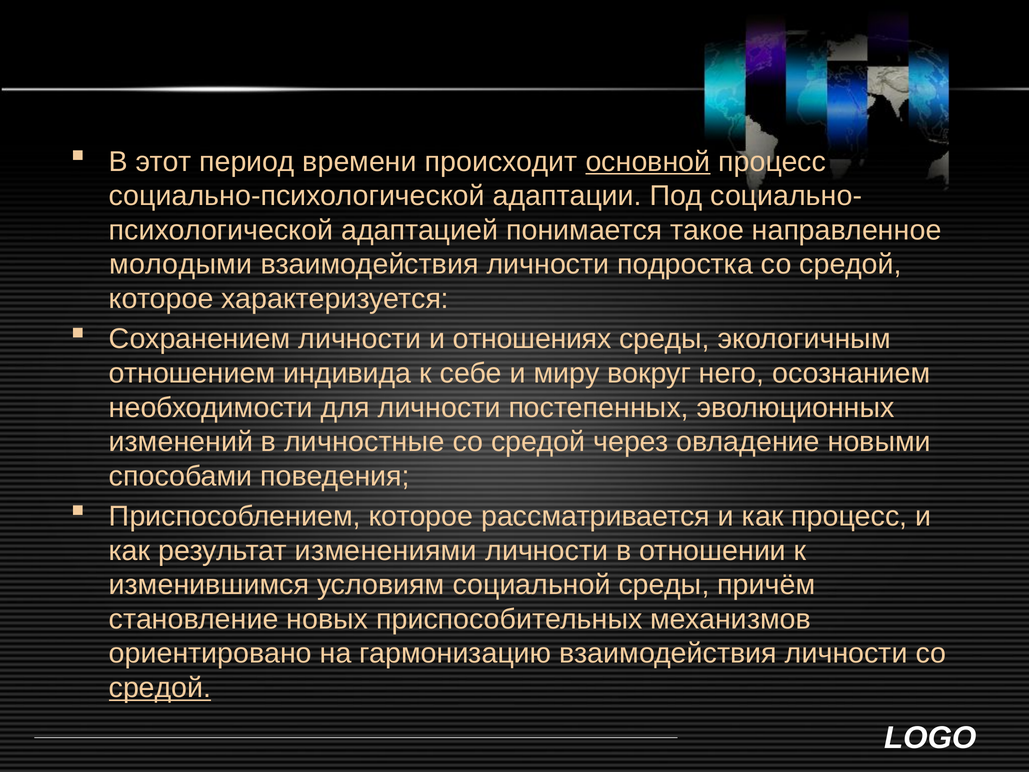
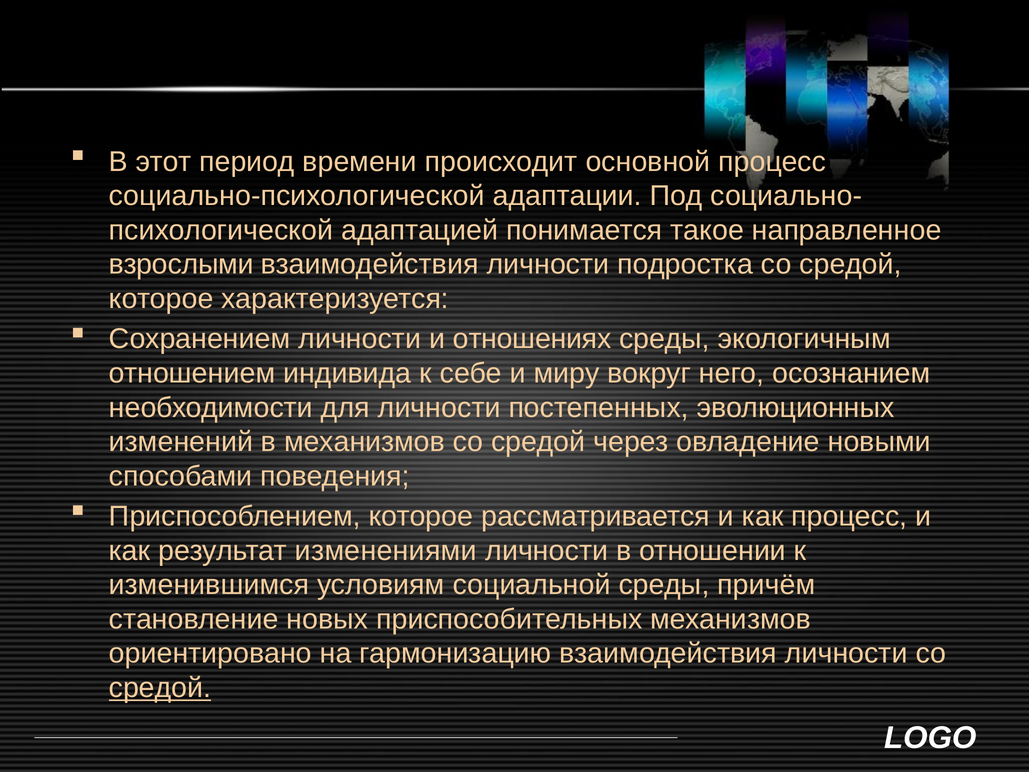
основной underline: present -> none (648, 162)
молодыми: молодыми -> взрослыми (181, 264)
в личностные: личностные -> механизмов (364, 442)
